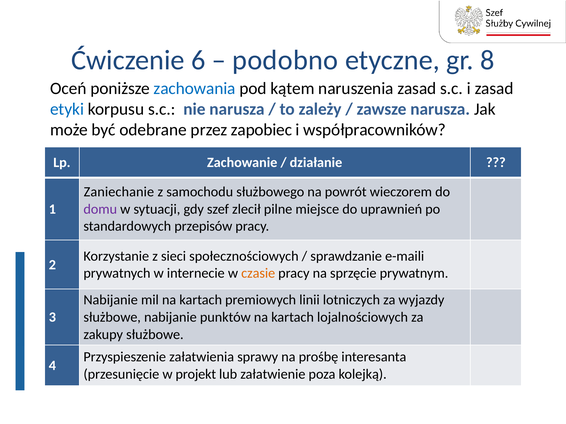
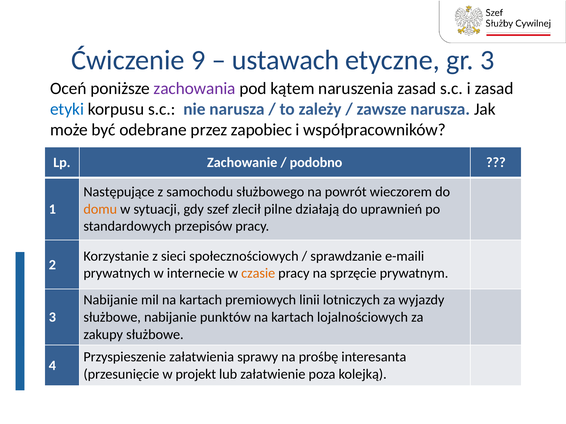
6: 6 -> 9 (198, 60)
podobno: podobno -> ustawach (286, 60)
gr 8: 8 -> 3 (487, 60)
zachowania colour: blue -> purple (195, 88)
działanie: działanie -> podobno (316, 163)
Zaniechanie: Zaniechanie -> Następujące (119, 192)
domu colour: purple -> orange (100, 209)
miejsce: miejsce -> działają (317, 209)
